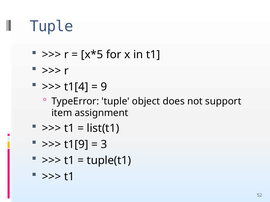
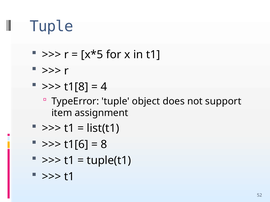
t1[4: t1[4 -> t1[8 (76, 87)
9: 9 -> 4 (104, 87)
t1[9: t1[9 -> t1[6 (76, 145)
3: 3 -> 8 (104, 145)
